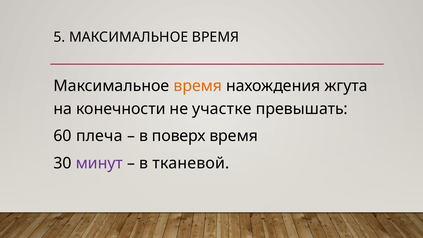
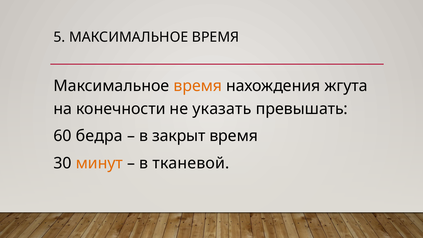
участке: участке -> указать (222, 109)
плеча: плеча -> бедра (99, 136)
поверх: поверх -> закрыт (179, 136)
минут colour: purple -> orange (99, 163)
